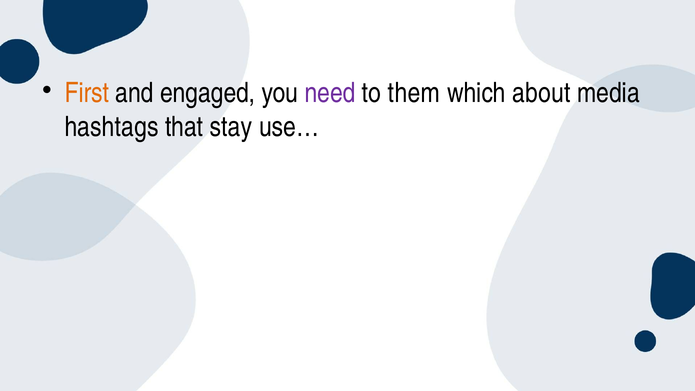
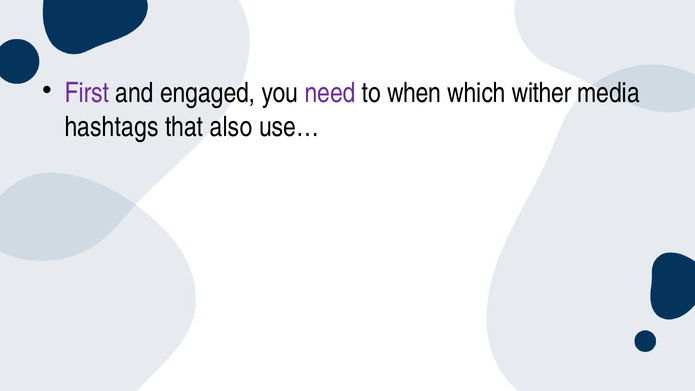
First colour: orange -> purple (87, 93)
them: them -> when (414, 93)
about: about -> wither (542, 93)
stay: stay -> also (231, 127)
